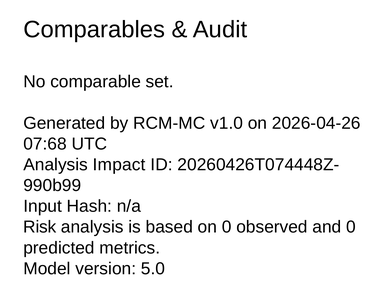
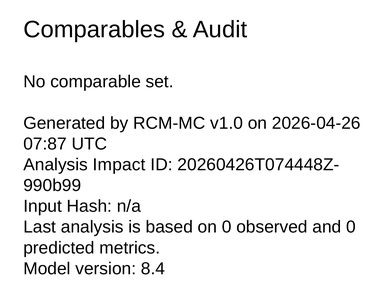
07:68: 07:68 -> 07:87 (45, 144)
Risk: Risk -> Last (40, 227)
5.0: 5.0 -> 8.4 (153, 269)
